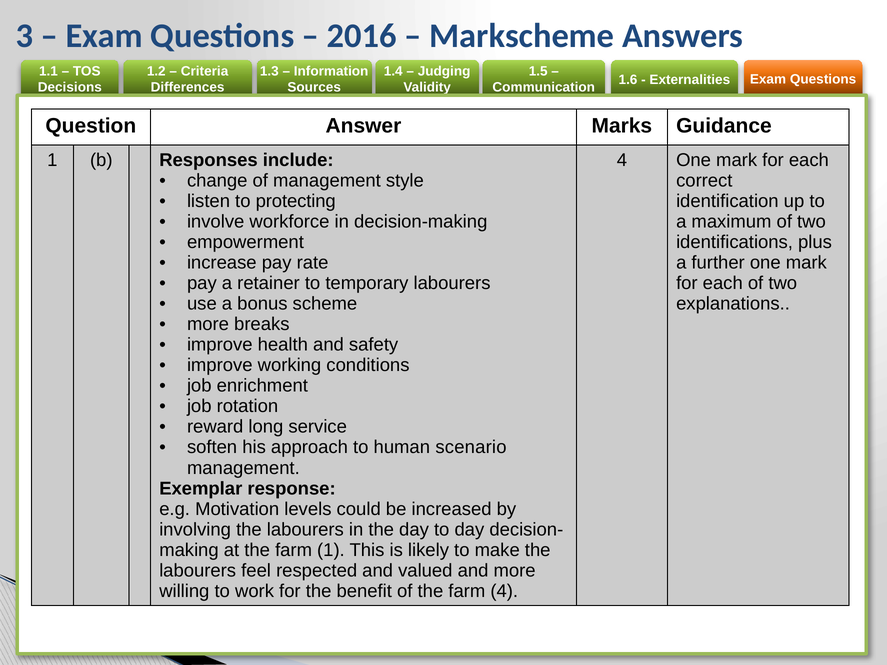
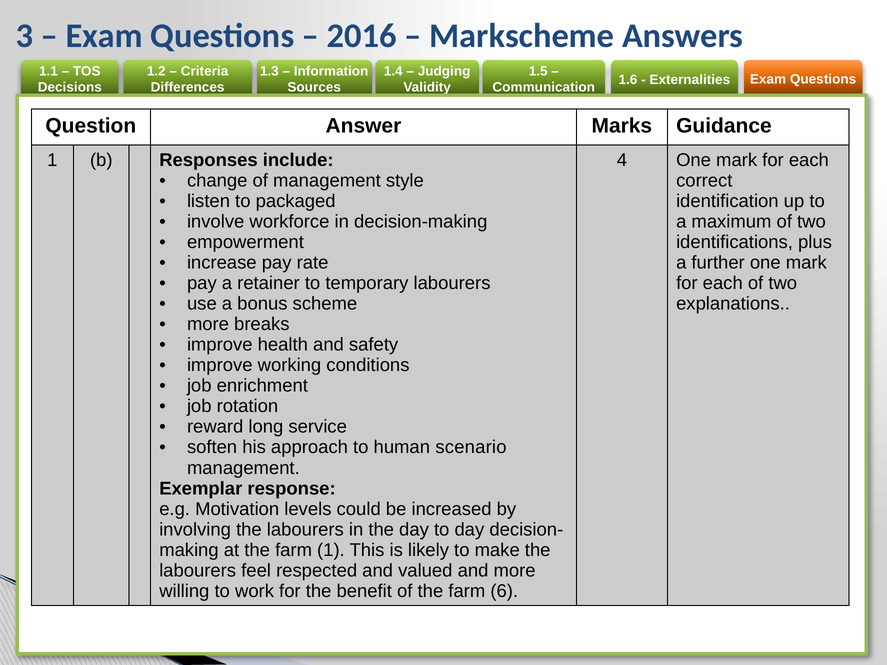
protecting: protecting -> packaged (296, 201)
farm 4: 4 -> 6 (504, 591)
